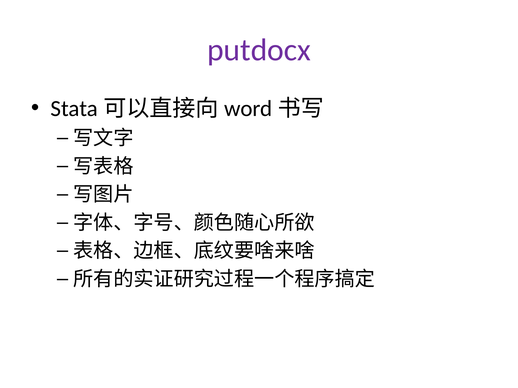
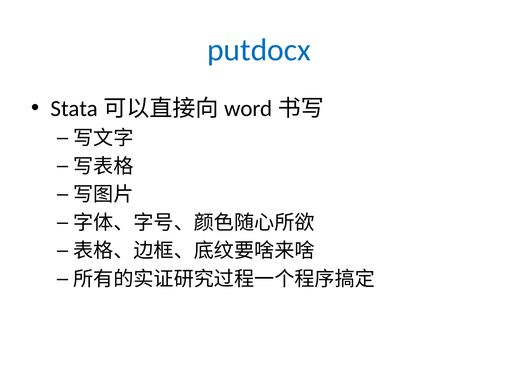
putdocx colour: purple -> blue (259, 50)
